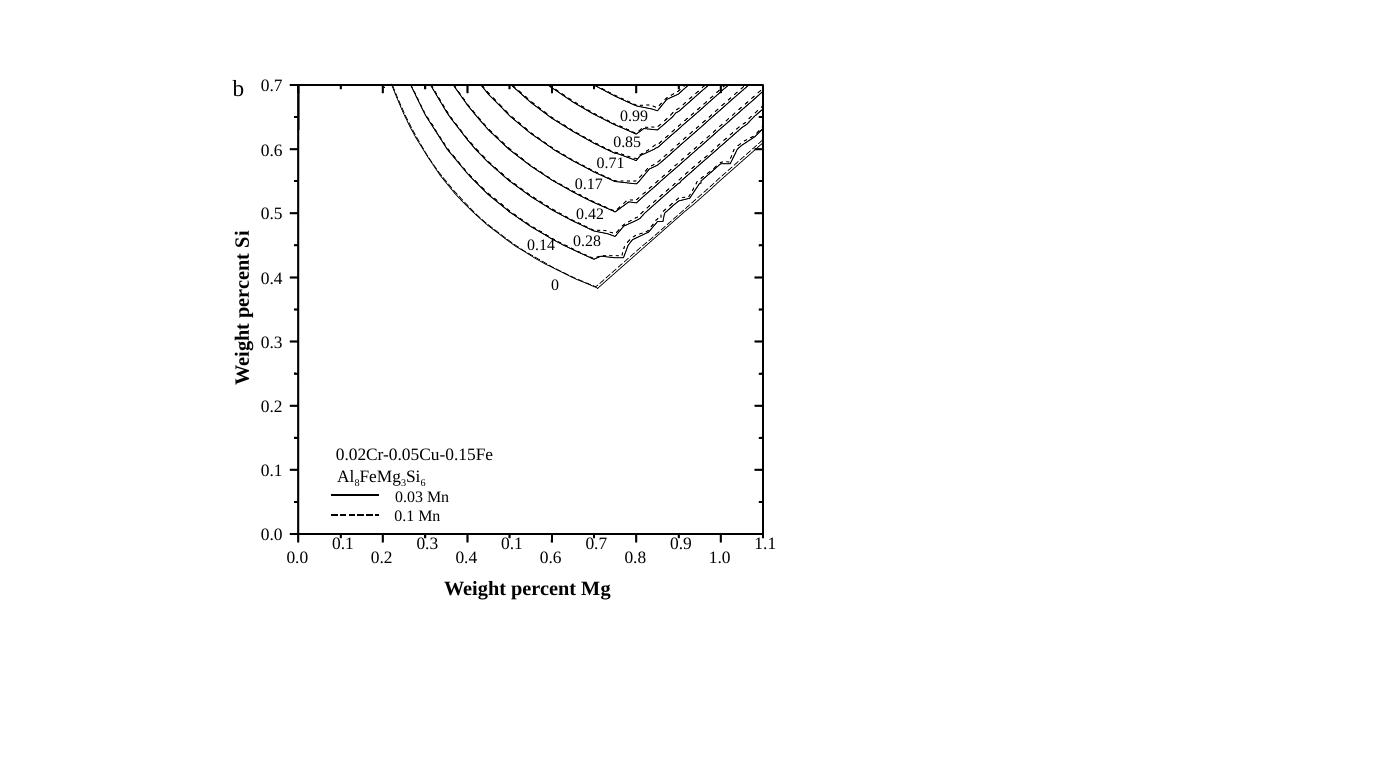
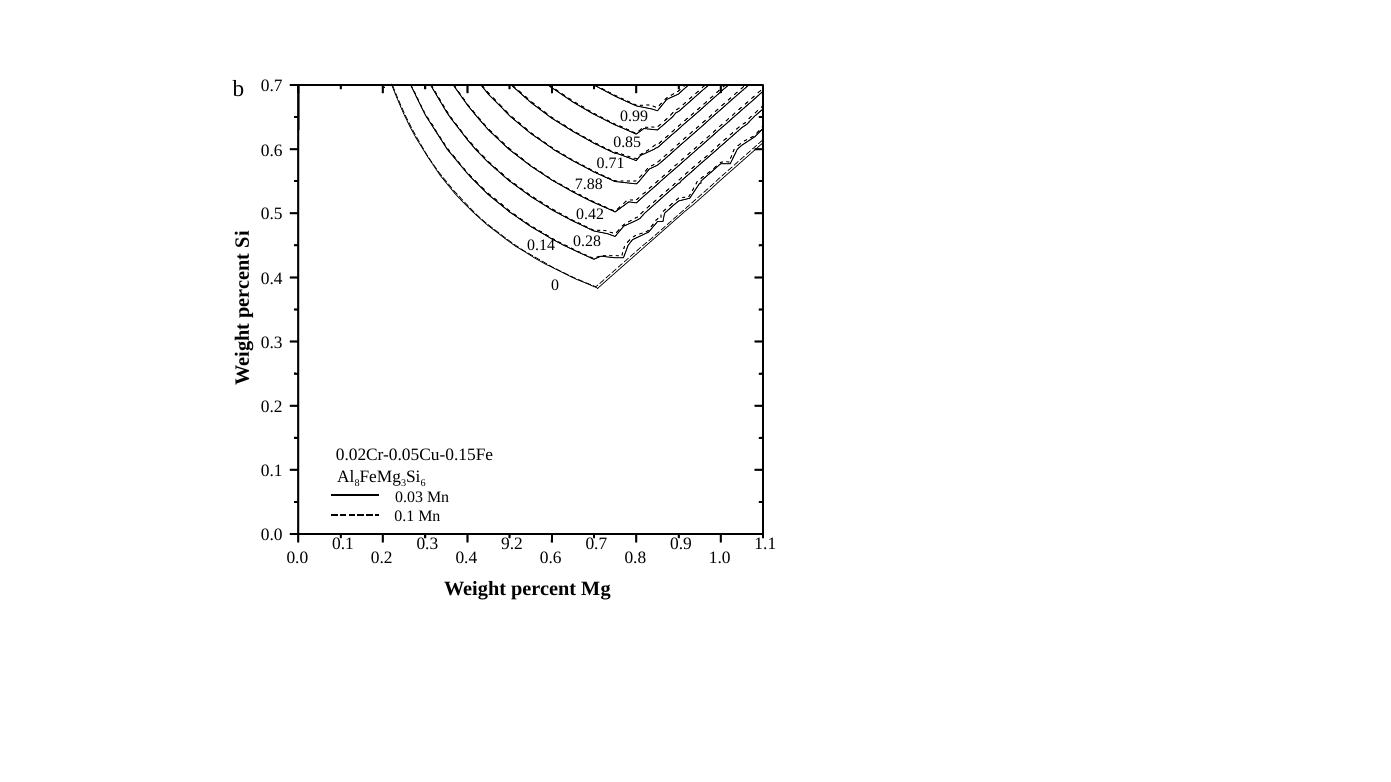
0.17: 0.17 -> 7.88 (589, 184)
0.3 0.1: 0.1 -> 9.2 (512, 544)
